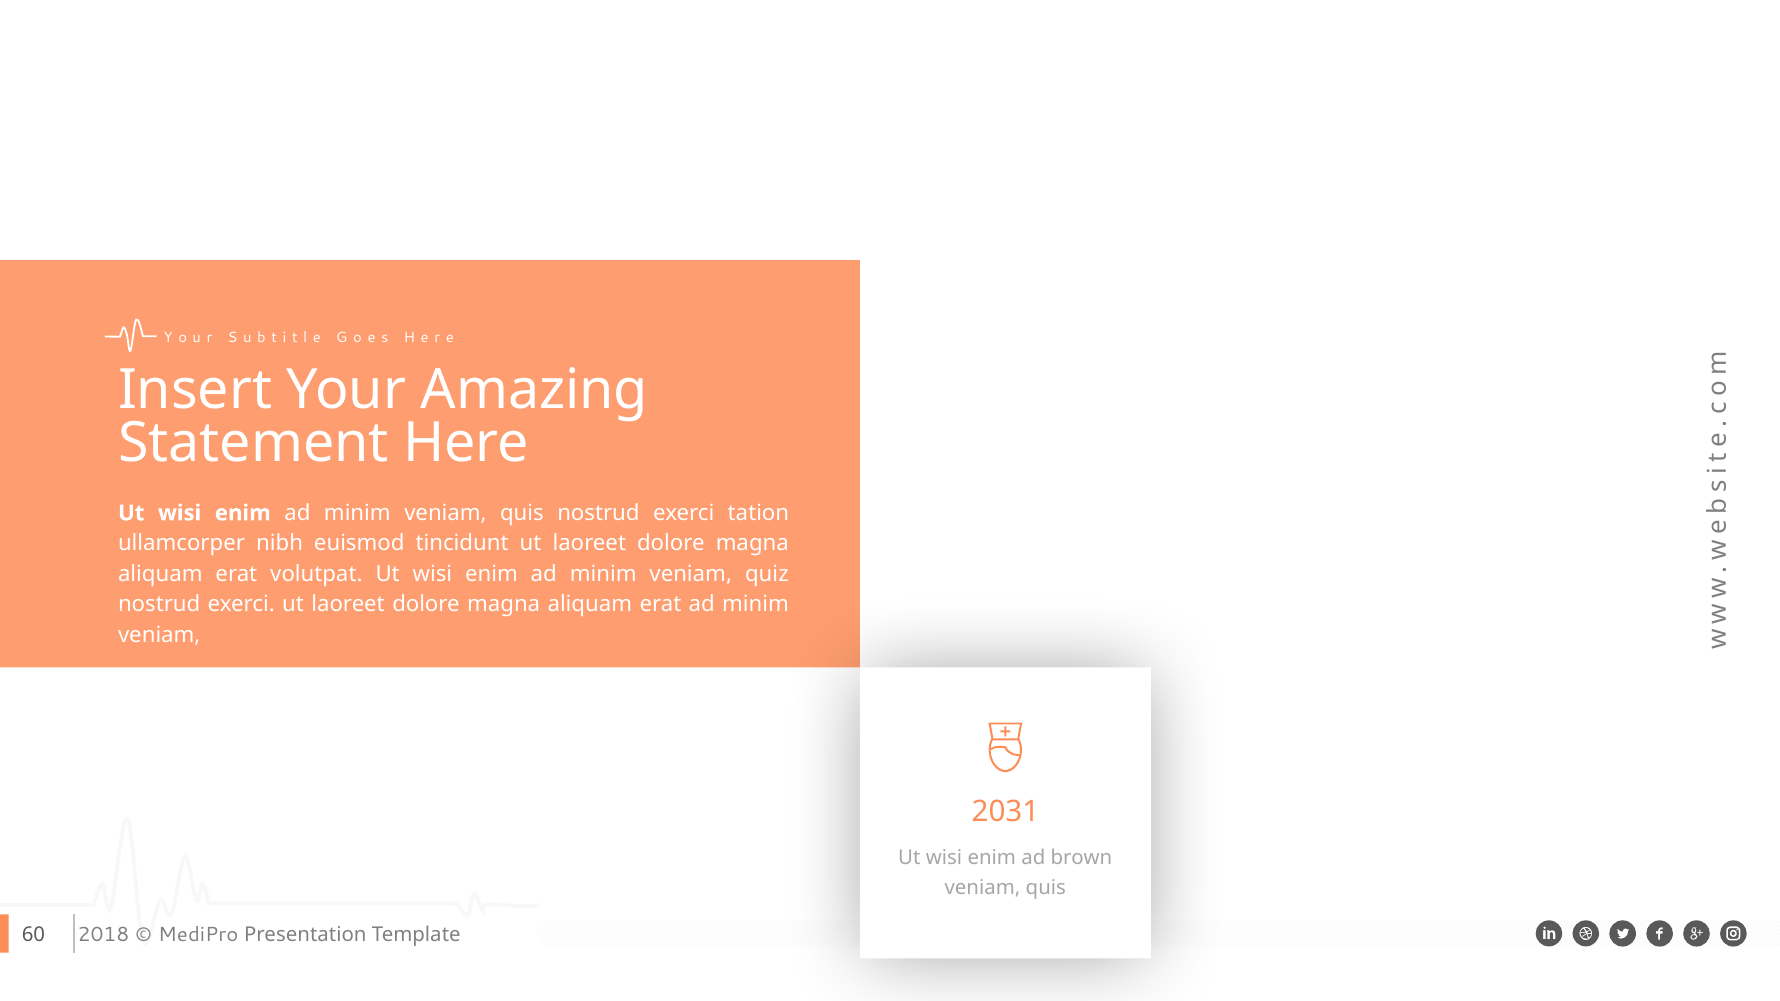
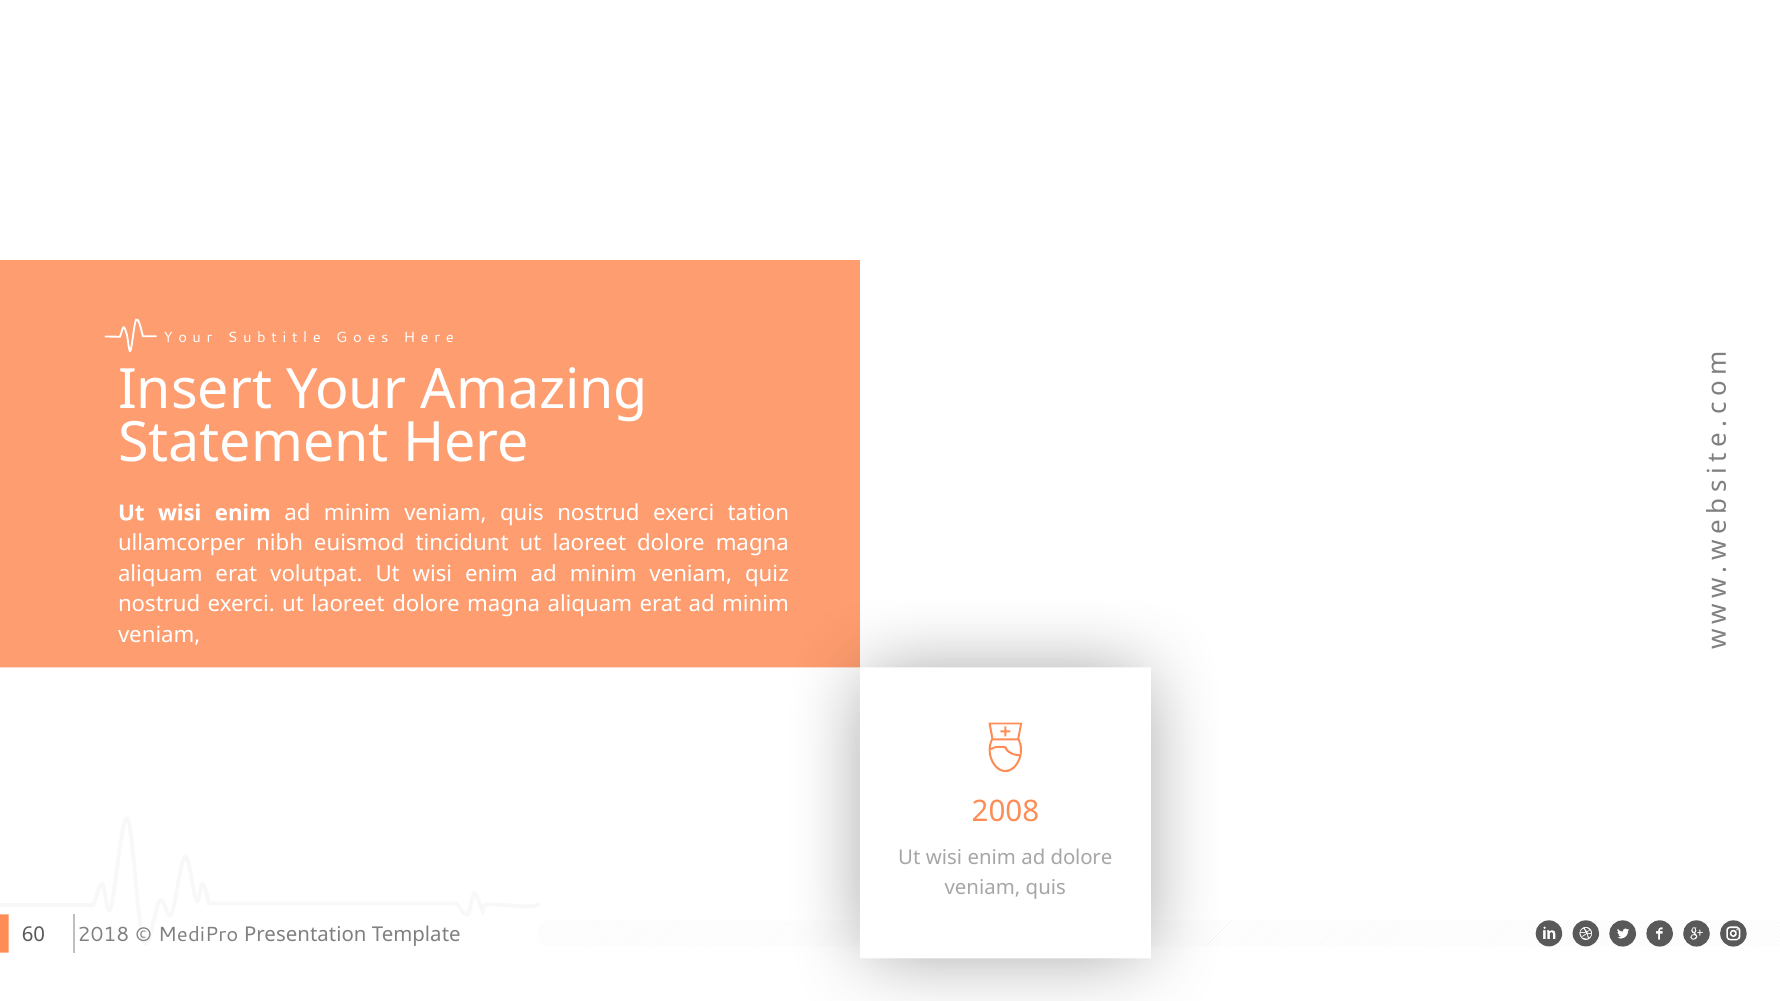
2031: 2031 -> 2008 (1005, 812)
ad brown: brown -> dolore (1081, 858)
